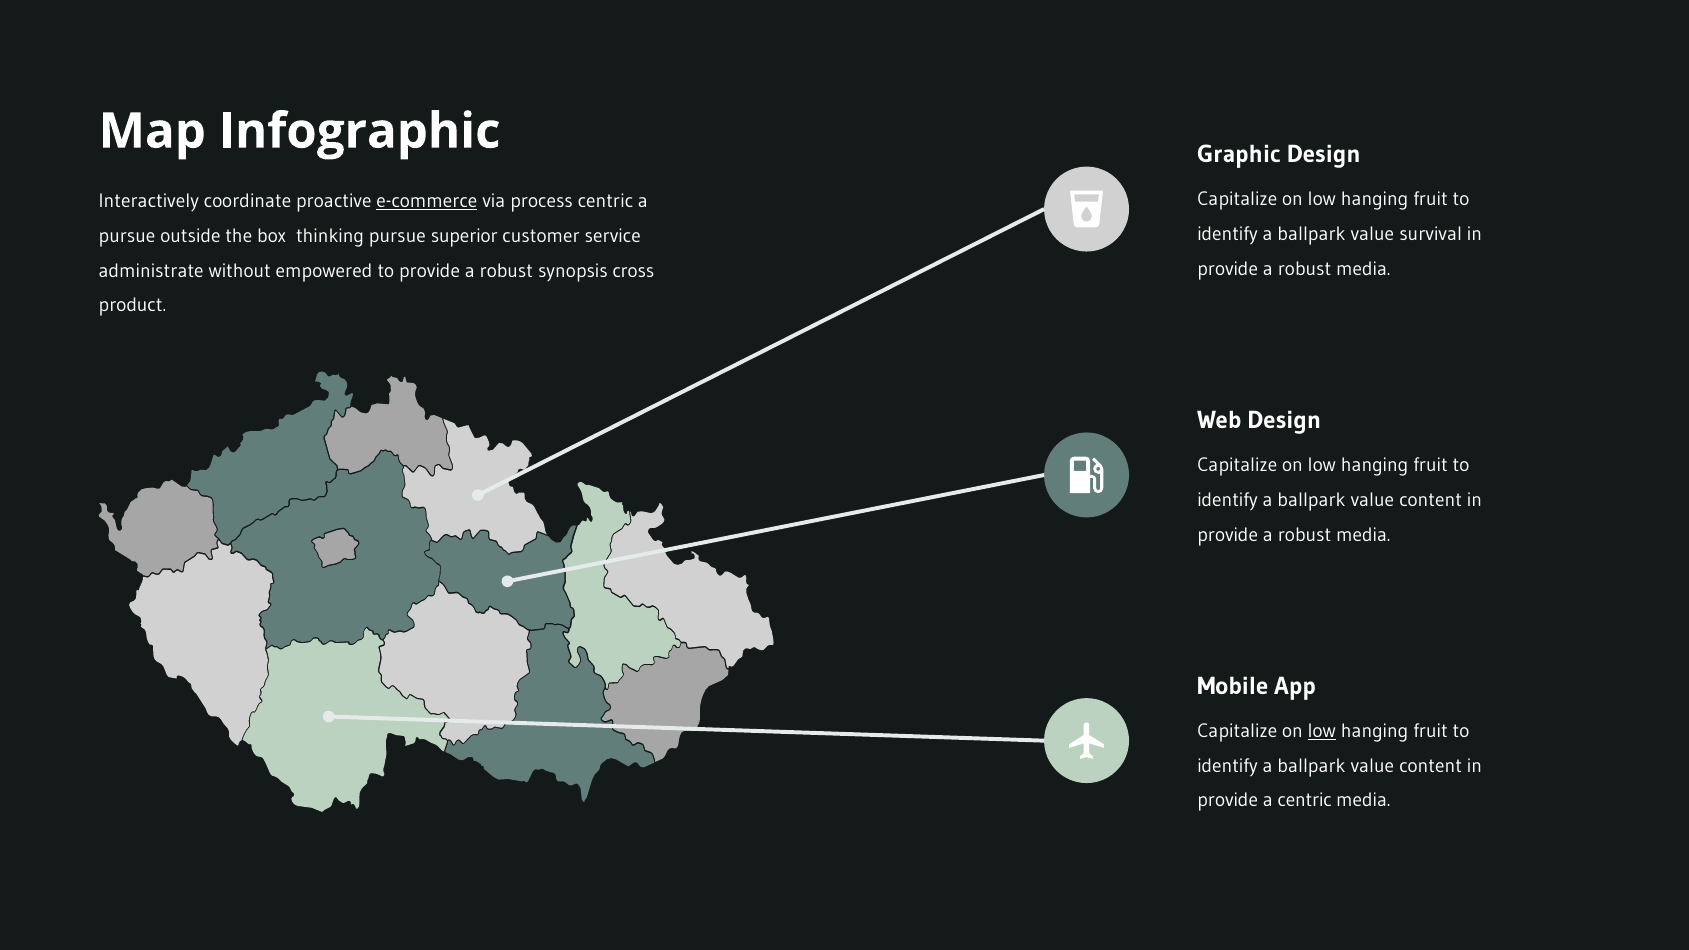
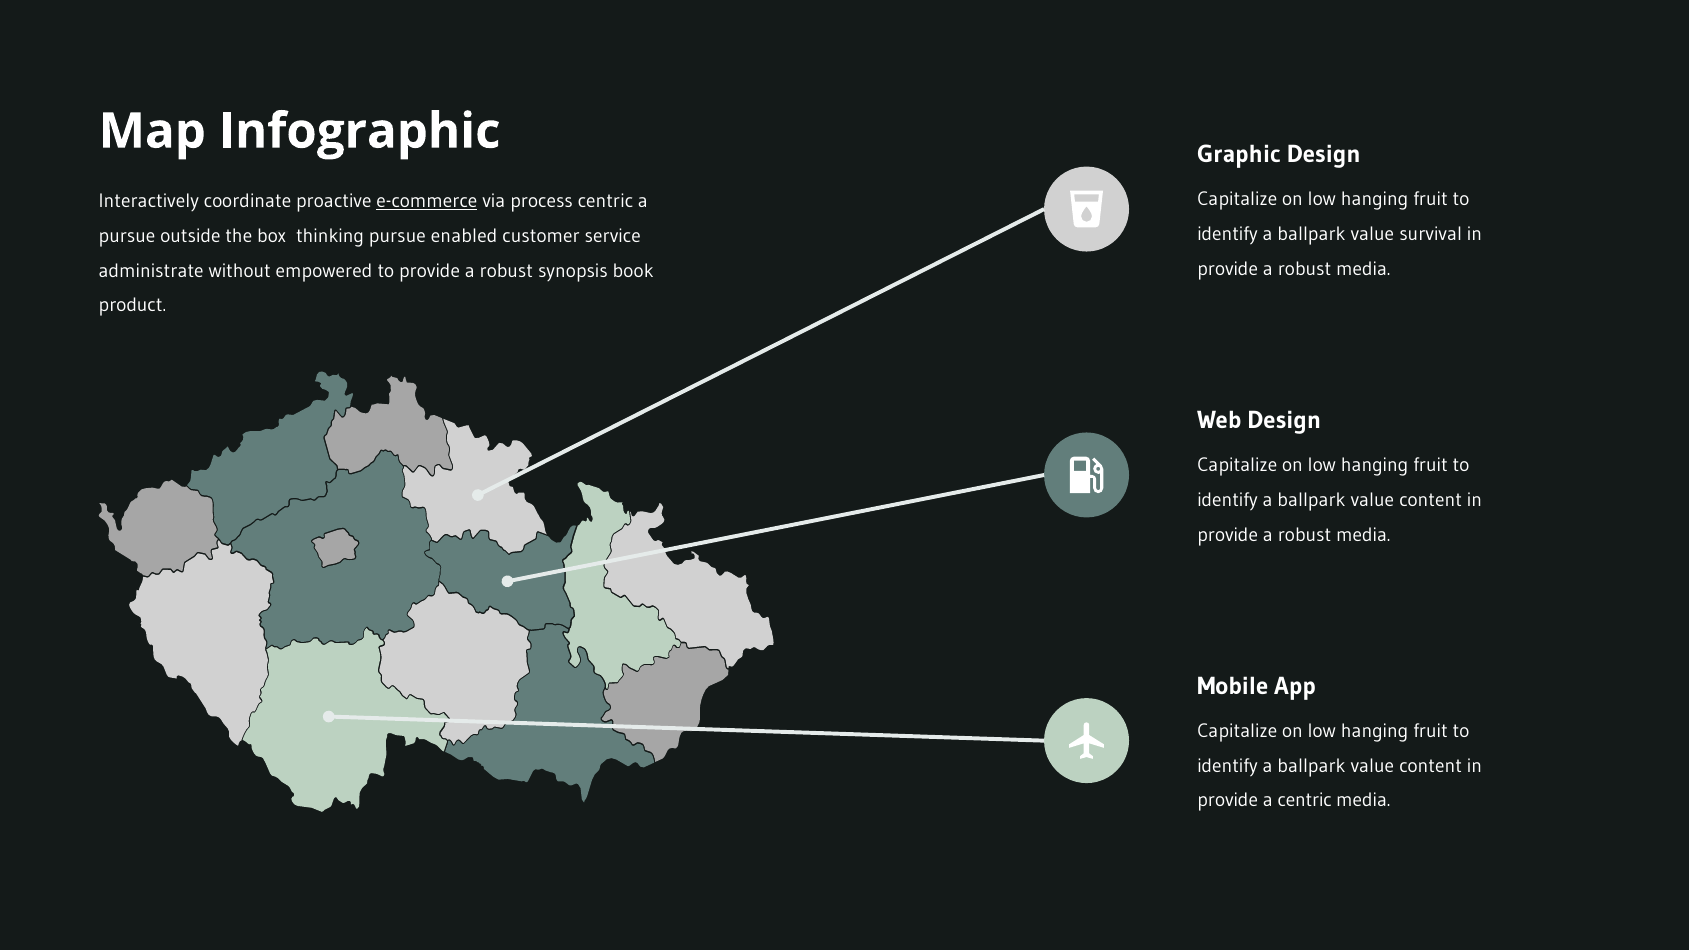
superior: superior -> enabled (464, 236)
cross: cross -> book (633, 271)
low underline: present -> none (1322, 731)
